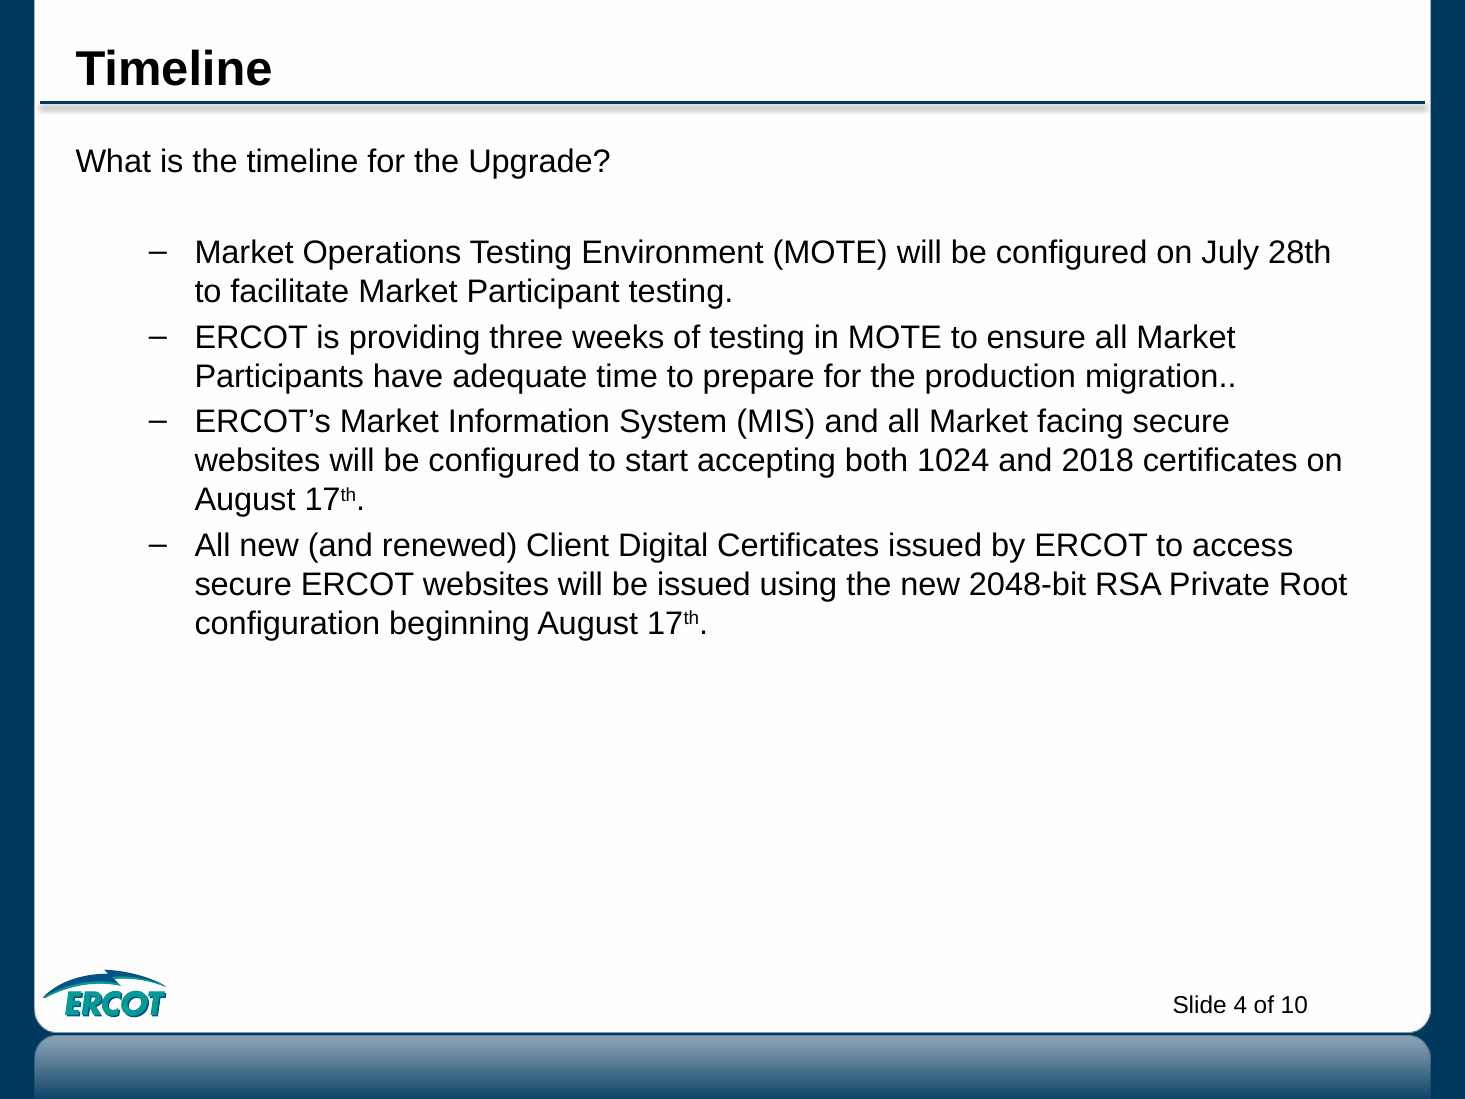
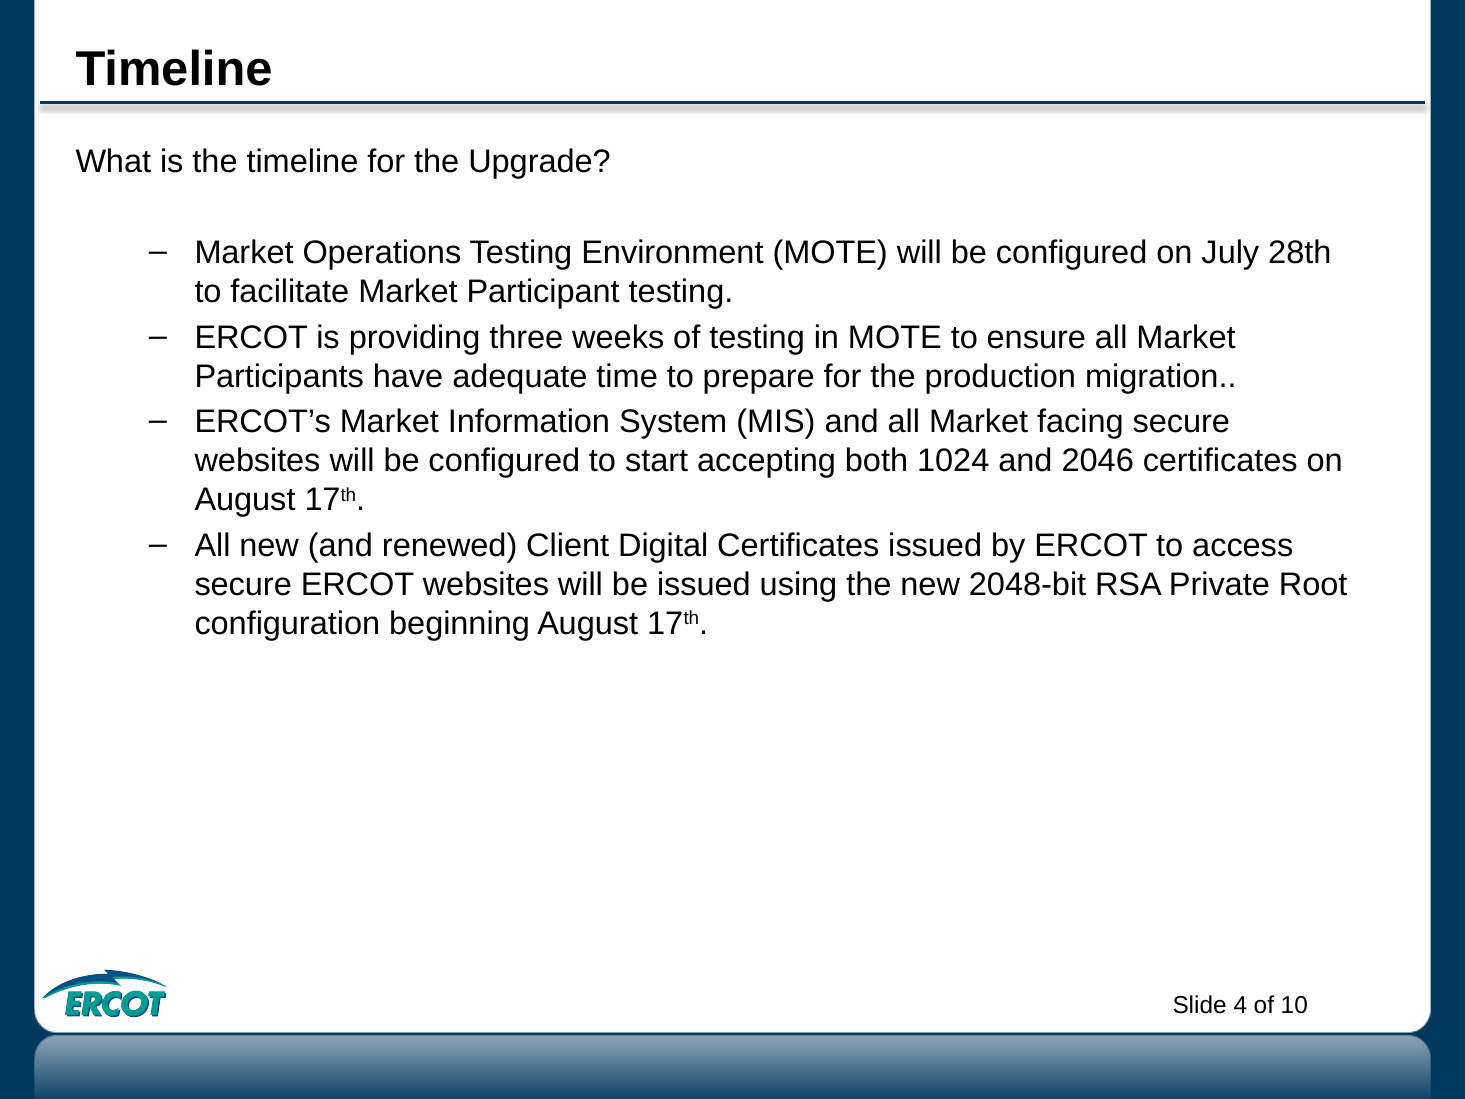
2018: 2018 -> 2046 (1098, 461)
